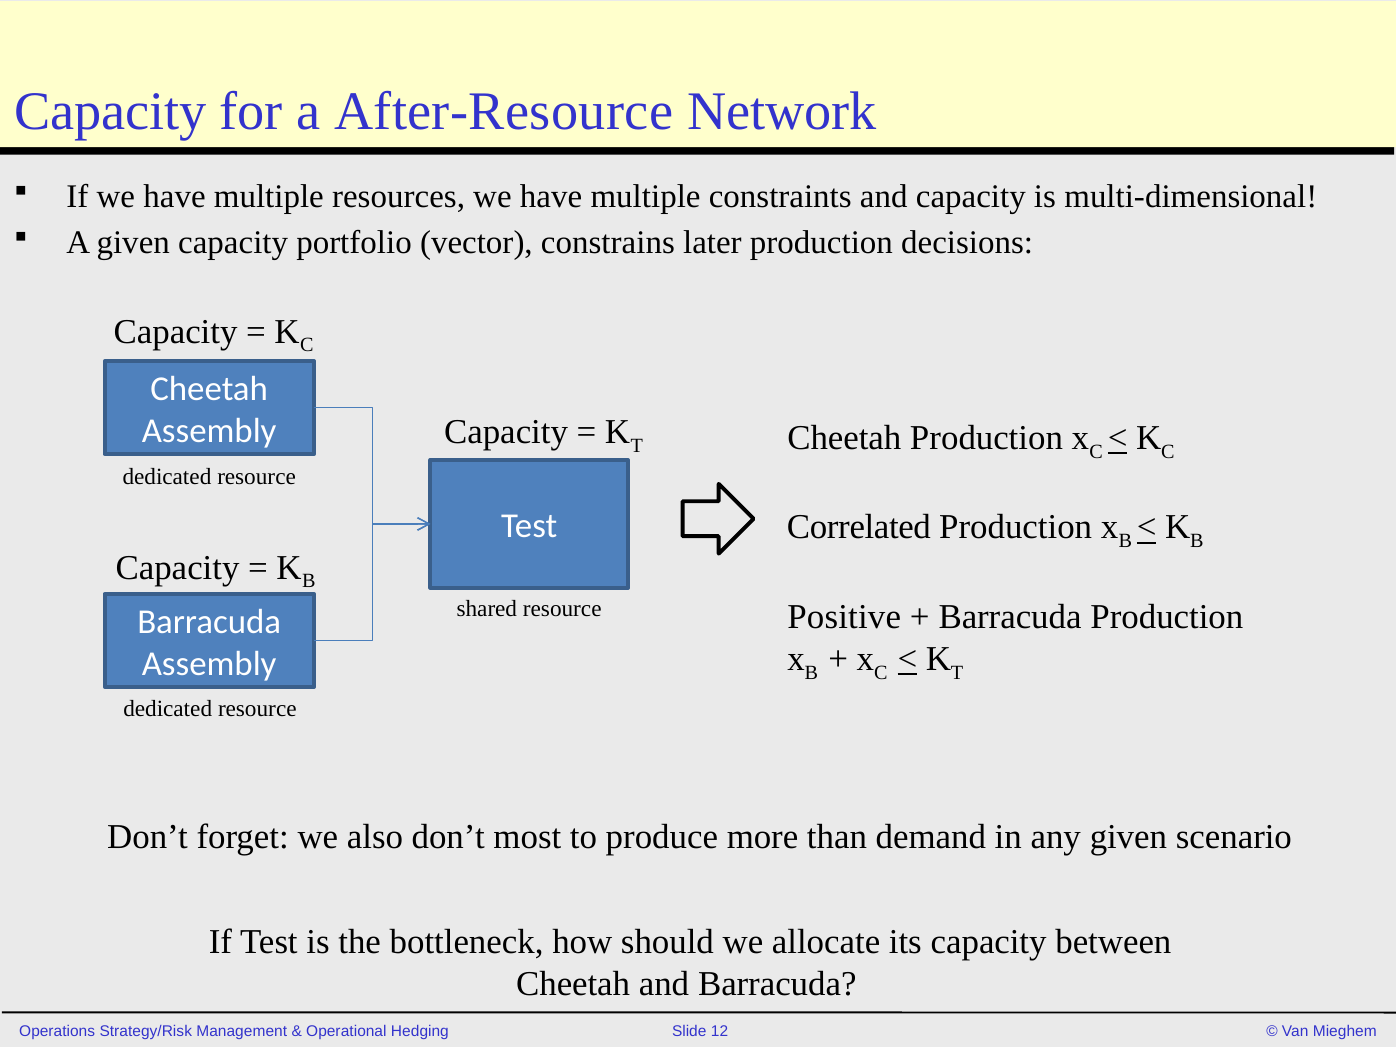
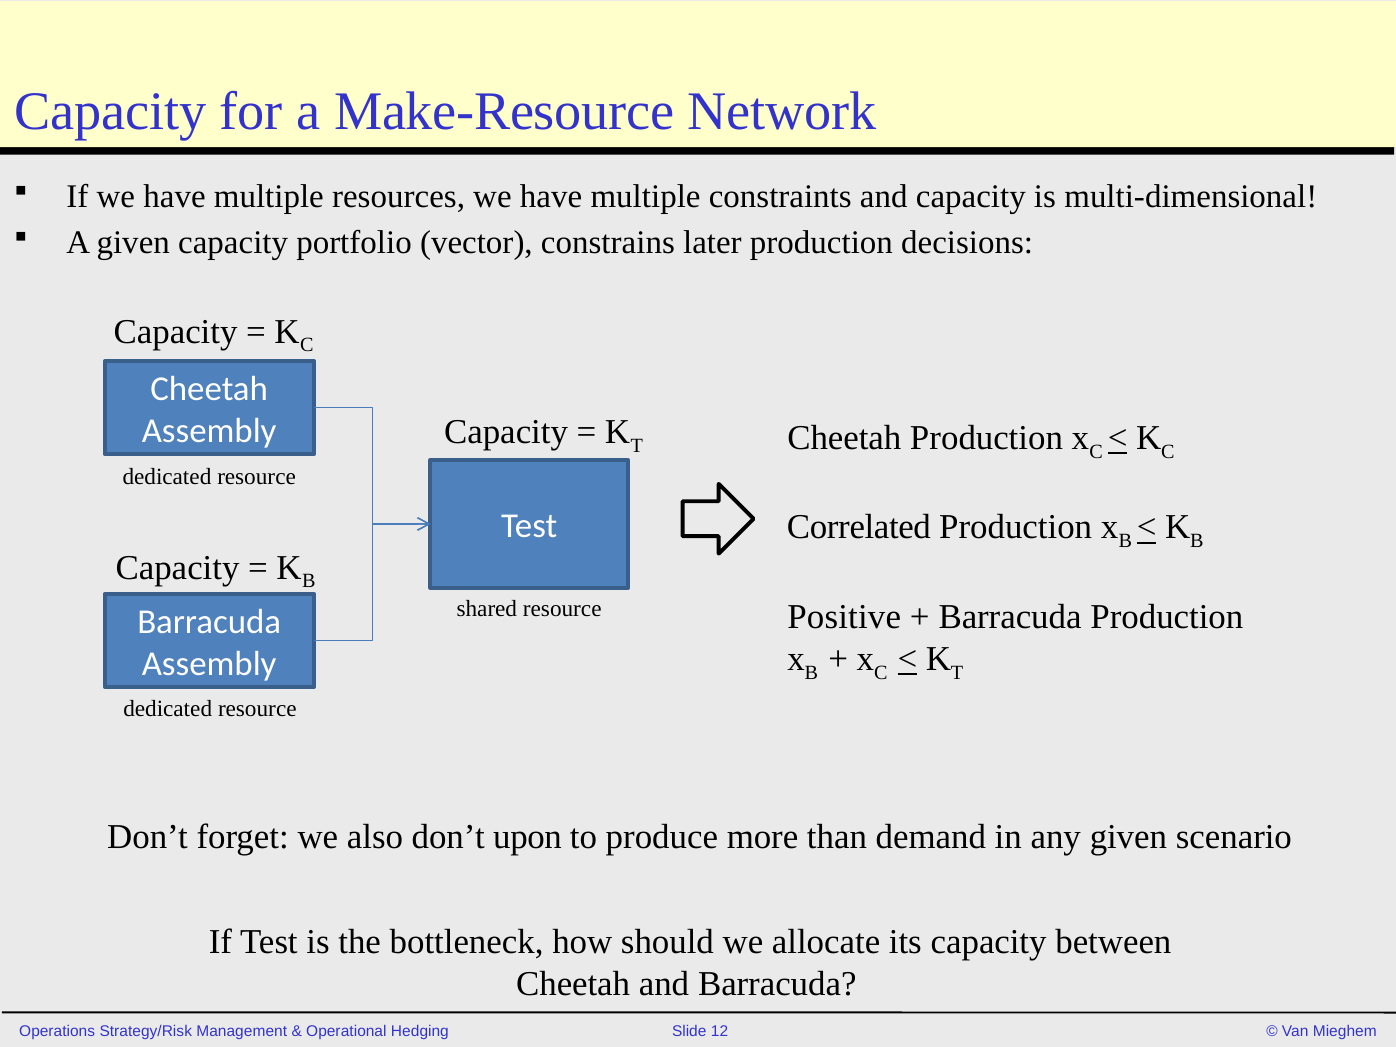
After-Resource: After-Resource -> Make-Resource (504, 111)
most: most -> upon (528, 837)
